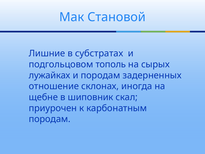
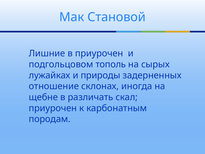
в субстратах: субстратах -> приурочен (99, 53)
и породам: породам -> природы (101, 75)
шиповник: шиповник -> различать (91, 97)
